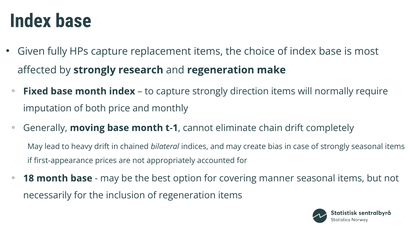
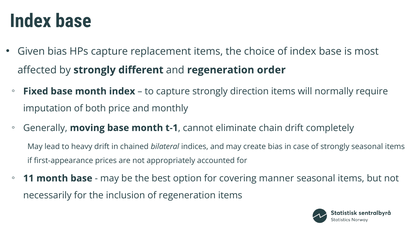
Given fully: fully -> bias (57, 51)
research: research -> different (141, 70)
make: make -> order (271, 70)
18: 18 -> 11 (29, 178)
